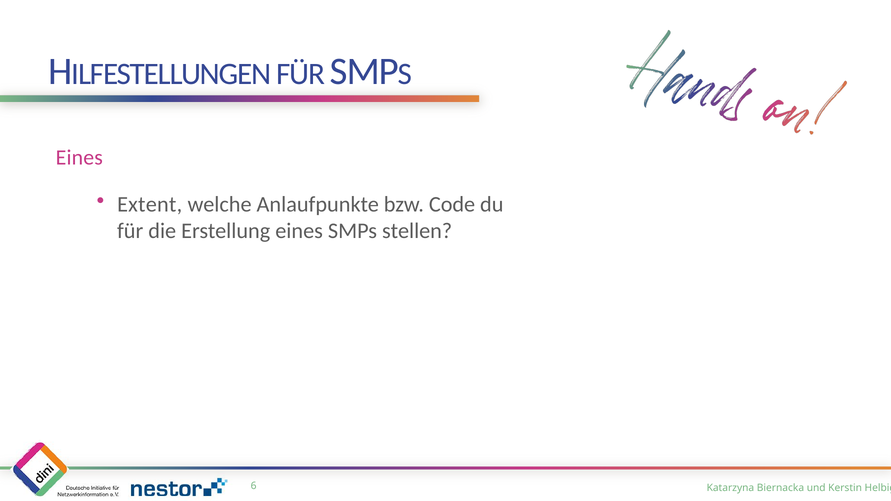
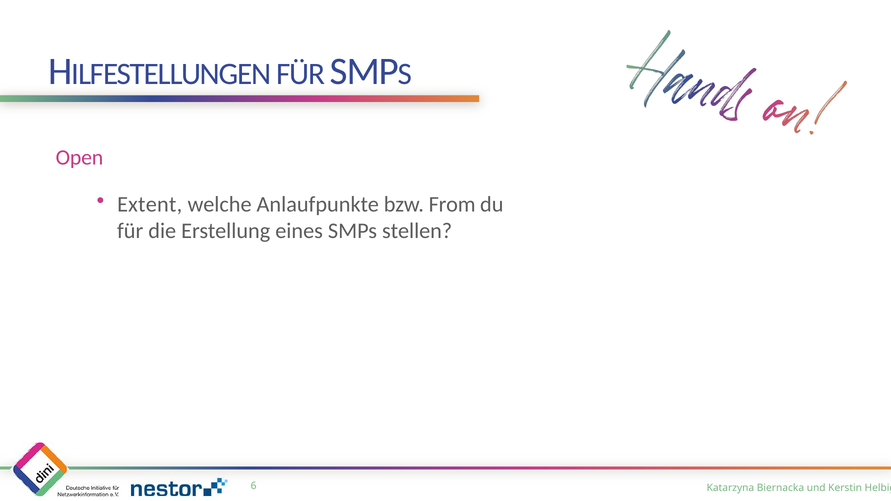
Eines: Eines -> Open (80, 158)
Code: Code -> From (452, 204)
